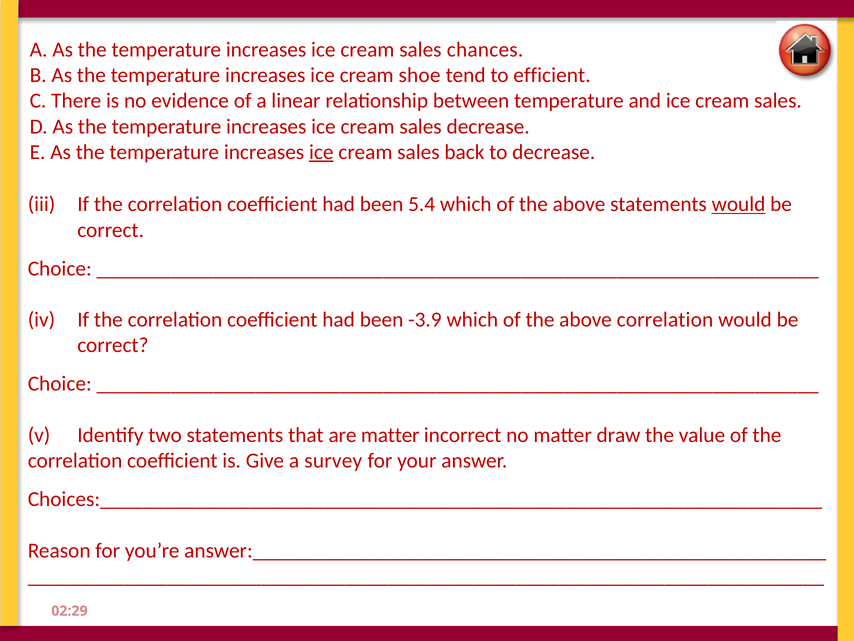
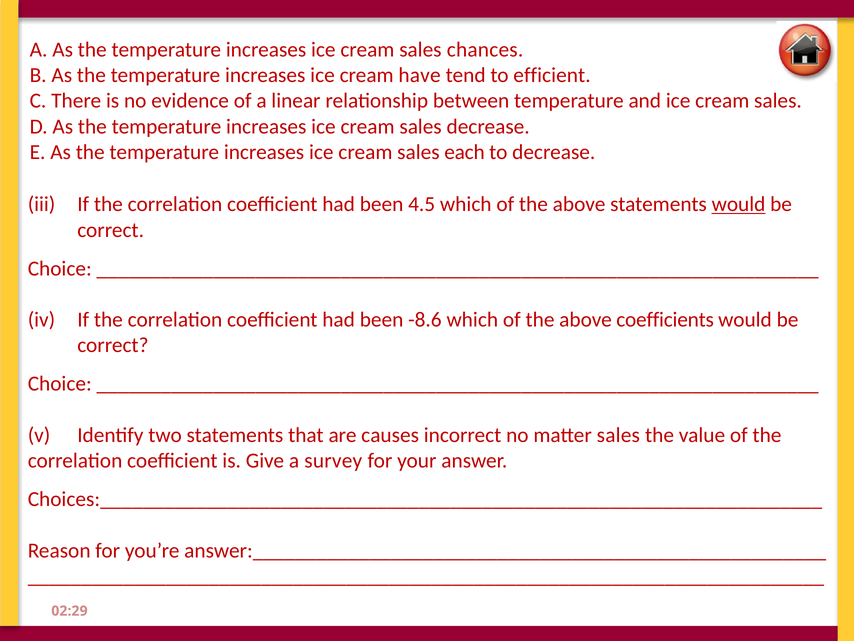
shoe: shoe -> have (420, 75)
ice underline: present -> none (321, 152)
back: back -> each (465, 152)
5.4: 5.4 -> 4.5 (422, 204)
-3.9: -3.9 -> -8.6 (425, 320)
above correlation: correlation -> coefficients (665, 320)
are matter: matter -> causes (390, 435)
matter draw: draw -> sales (618, 435)
